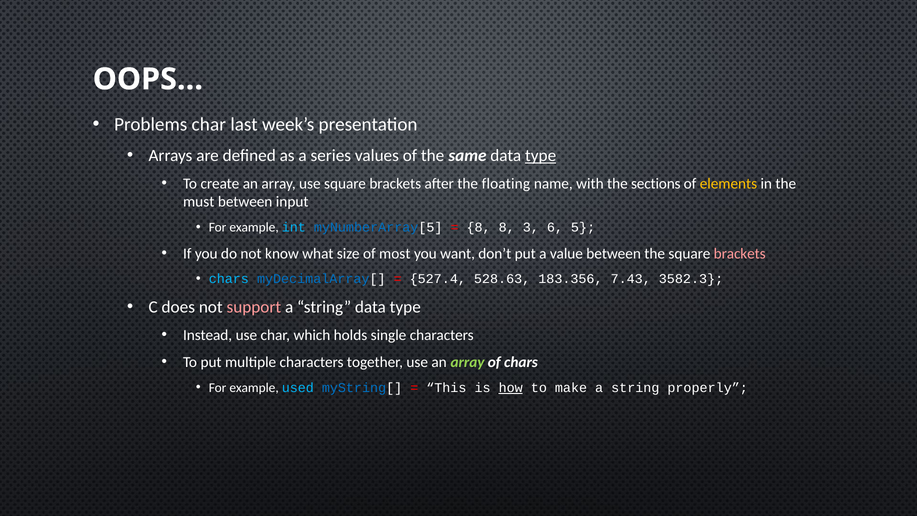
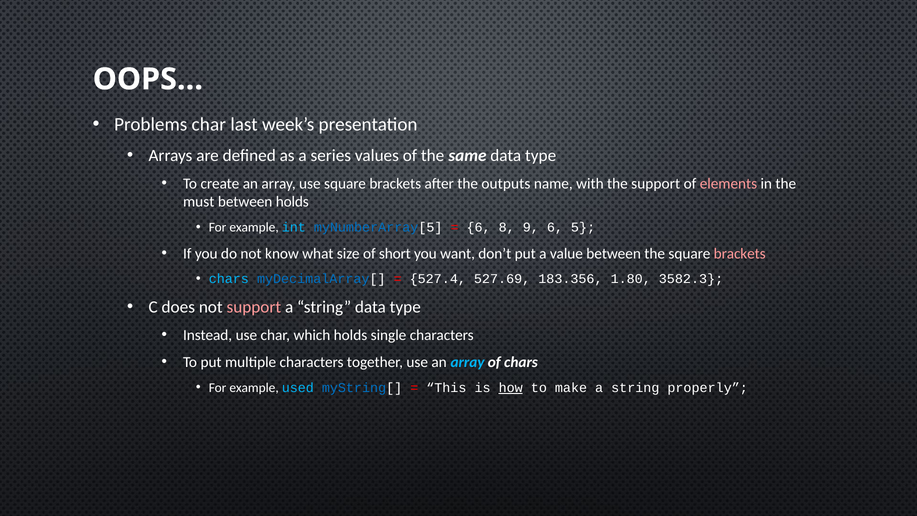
type underline: present -> none (541, 155)
floating: floating -> outputs (506, 184)
the sections: sections -> support (656, 184)
elements colour: yellow -> pink (728, 184)
between input: input -> holds (292, 202)
8: 8 -> 6 (479, 227)
3: 3 -> 9 (531, 227)
most: most -> short (395, 253)
528.63: 528.63 -> 527.69 (502, 279)
7.43: 7.43 -> 1.80 (631, 279)
array colour: light green -> light blue (468, 362)
